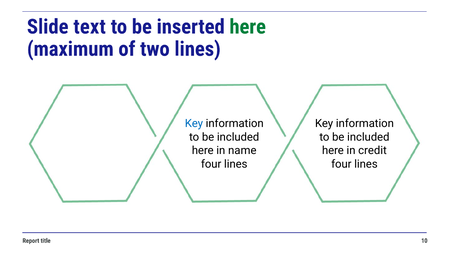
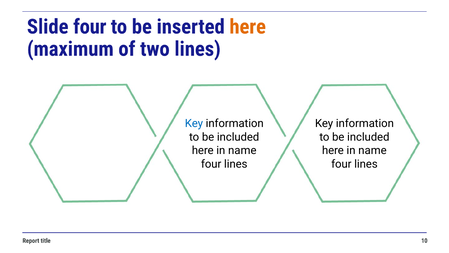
Slide text: text -> four (90, 27)
here colour: green -> orange (248, 27)
credit: credit -> name (372, 150)
